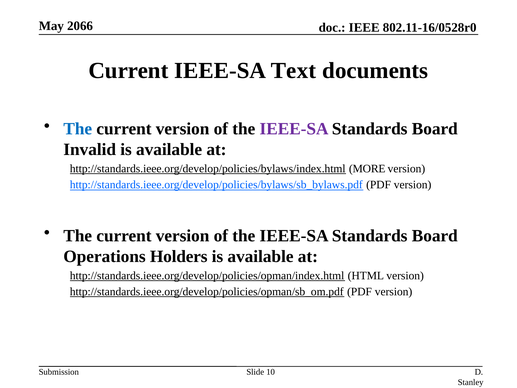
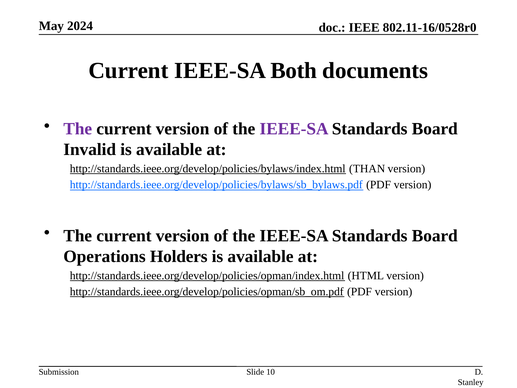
2066: 2066 -> 2024 (80, 26)
Text: Text -> Both (294, 71)
The colour: blue -> purple (78, 129)
MORE: MORE -> THAN (367, 169)
